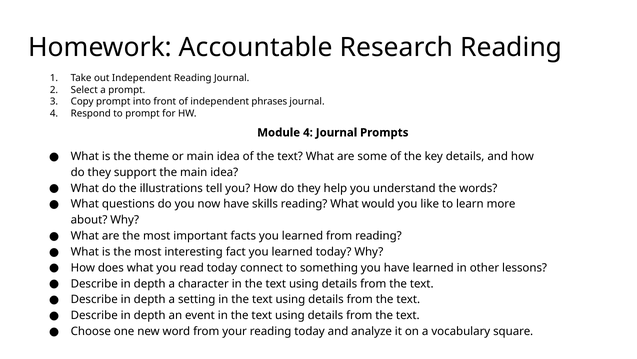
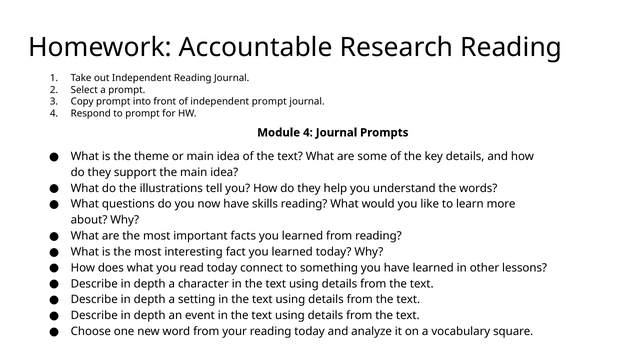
independent phrases: phrases -> prompt (269, 101)
